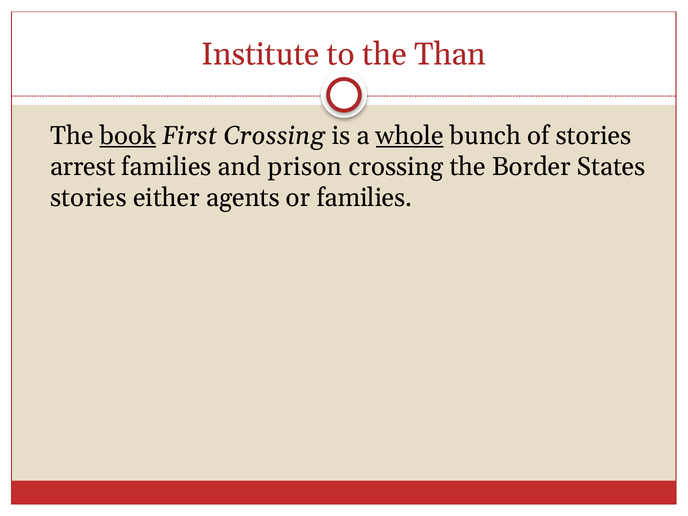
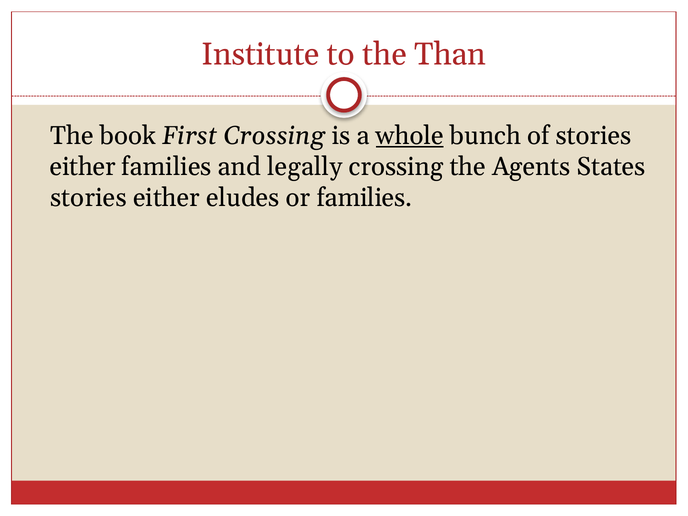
book underline: present -> none (128, 136)
arrest: arrest -> either (83, 167)
prison: prison -> legally (305, 167)
Border: Border -> Agents (531, 167)
agents: agents -> eludes (243, 198)
